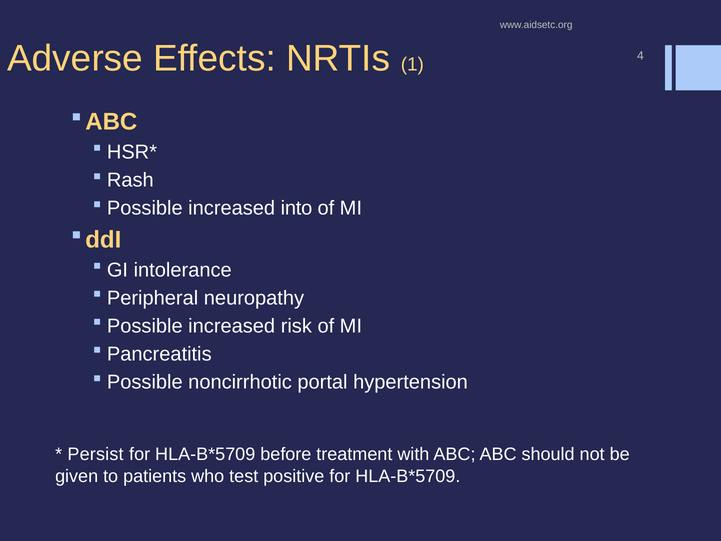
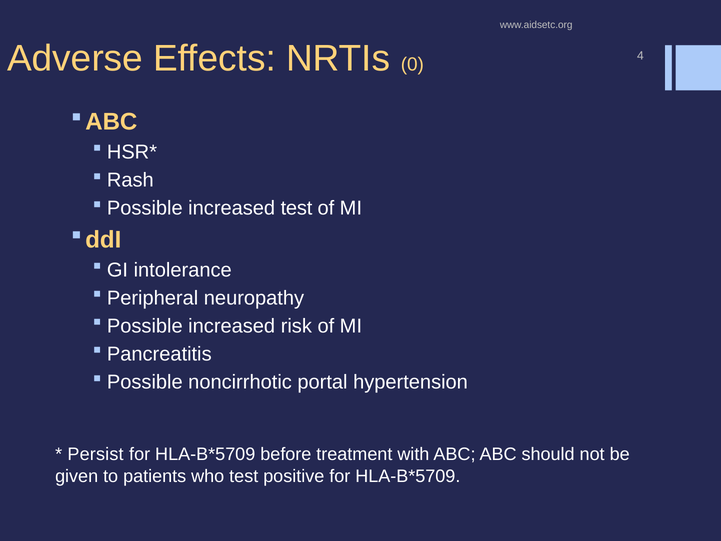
1: 1 -> 0 (412, 64)
increased into: into -> test (296, 208)
